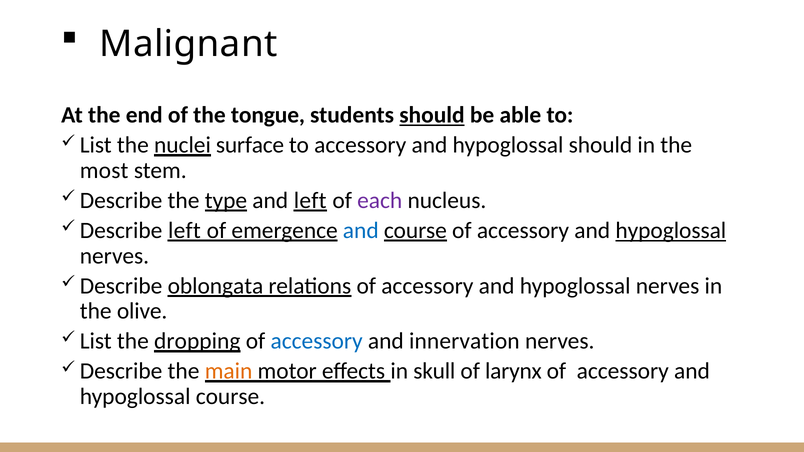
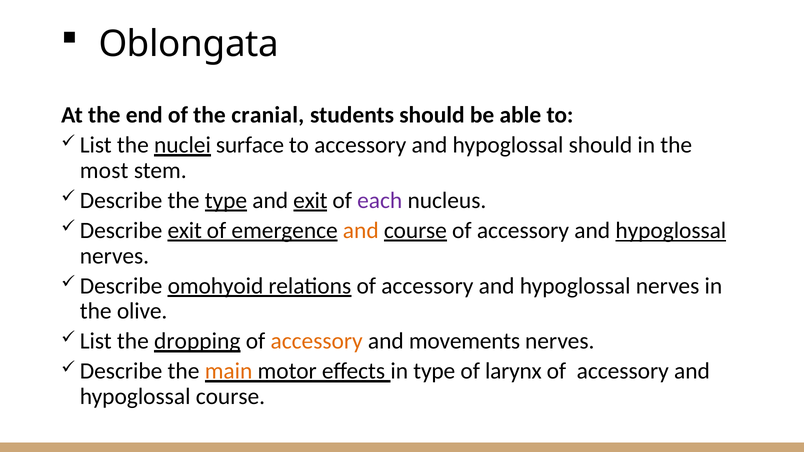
Malignant: Malignant -> Oblongata (189, 44)
tongue: tongue -> cranial (268, 115)
should underline: present -> none (432, 115)
and left: left -> exit (310, 201)
left: left -> exit (185, 231)
and colour: blue -> orange (361, 231)
oblongata: oblongata -> omohyoid (215, 286)
accessory colour: blue -> orange (317, 341)
innervation: innervation -> movements (465, 341)
in skull: skull -> type (434, 371)
